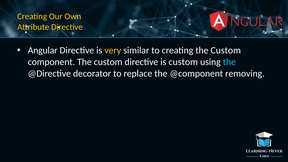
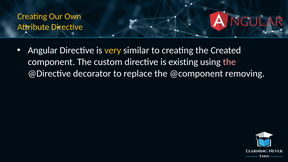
creating the Custom: Custom -> Created (226, 50)
is custom: custom -> existing (183, 62)
the colour: light blue -> pink (229, 62)
